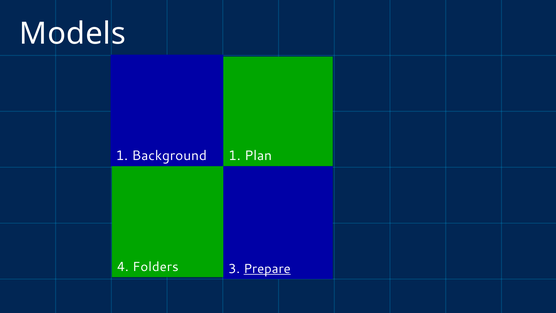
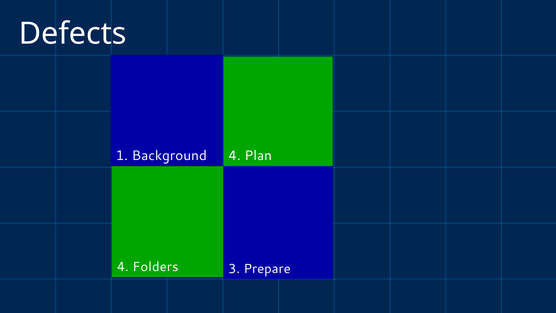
Models: Models -> Defects (73, 34)
1: 1 -> 4 (234, 155)
Prepare underline: present -> none (267, 269)
